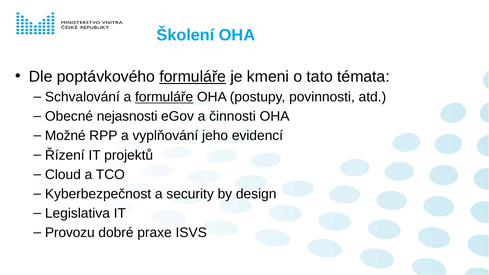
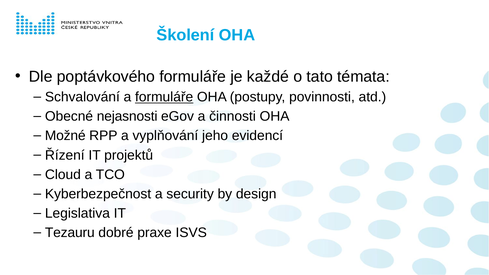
formuláře underline: present -> none (193, 77)
kmeni: kmeni -> každé (268, 77)
Provozu: Provozu -> Tezauru (70, 233)
